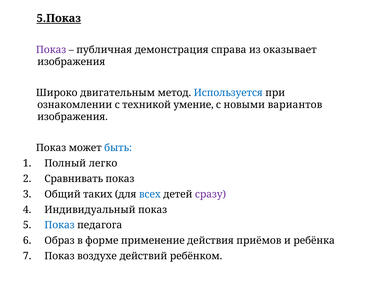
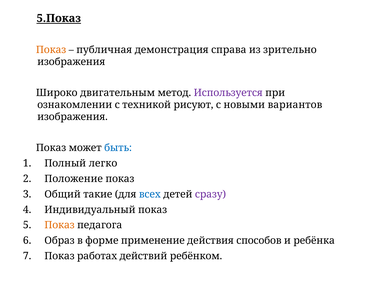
Показ colour: purple -> orange (51, 50)
оказывает: оказывает -> зрительно (290, 50)
Используется colour: blue -> purple (228, 93)
умение: умение -> рисуют (193, 105)
Сравнивать: Сравнивать -> Положение (74, 179)
таких: таких -> такие (98, 195)
Показ colour: blue -> orange (59, 226)
приёмов: приёмов -> способов (259, 241)
воздухе: воздухе -> работах (97, 257)
